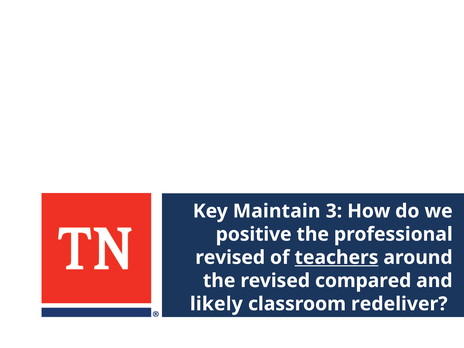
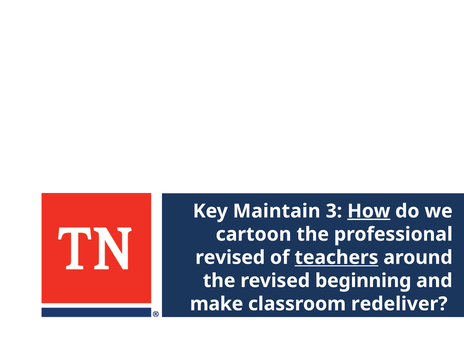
How underline: none -> present (369, 211)
positive: positive -> cartoon (254, 234)
compared: compared -> beginning (363, 281)
likely: likely -> make (217, 304)
